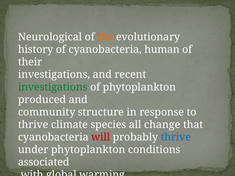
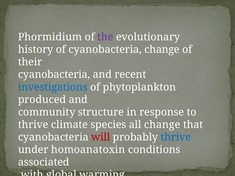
Neurological: Neurological -> Phormidium (50, 37)
the colour: orange -> purple (105, 37)
cyanobacteria human: human -> change (162, 50)
investigations: investigations -> cyanobacteria (54, 75)
investigations colour: green -> blue (53, 87)
under phytoplankton: phytoplankton -> homoanatoxin (88, 150)
